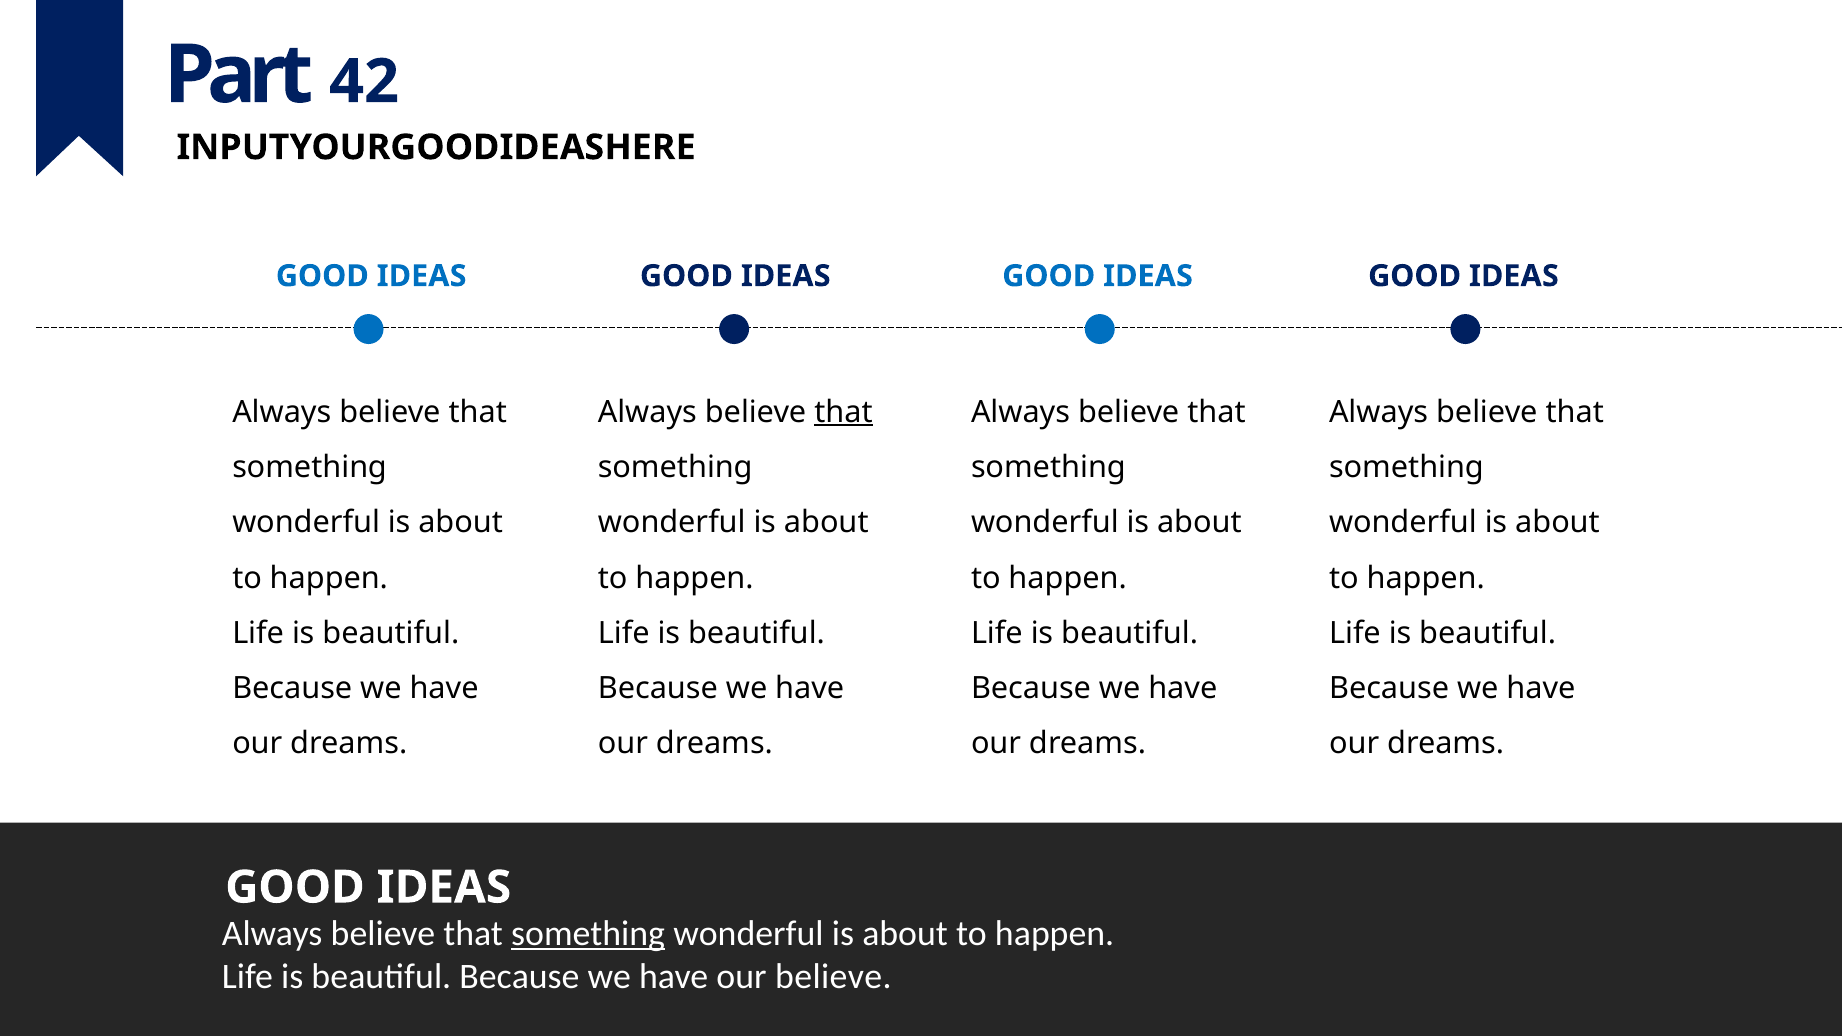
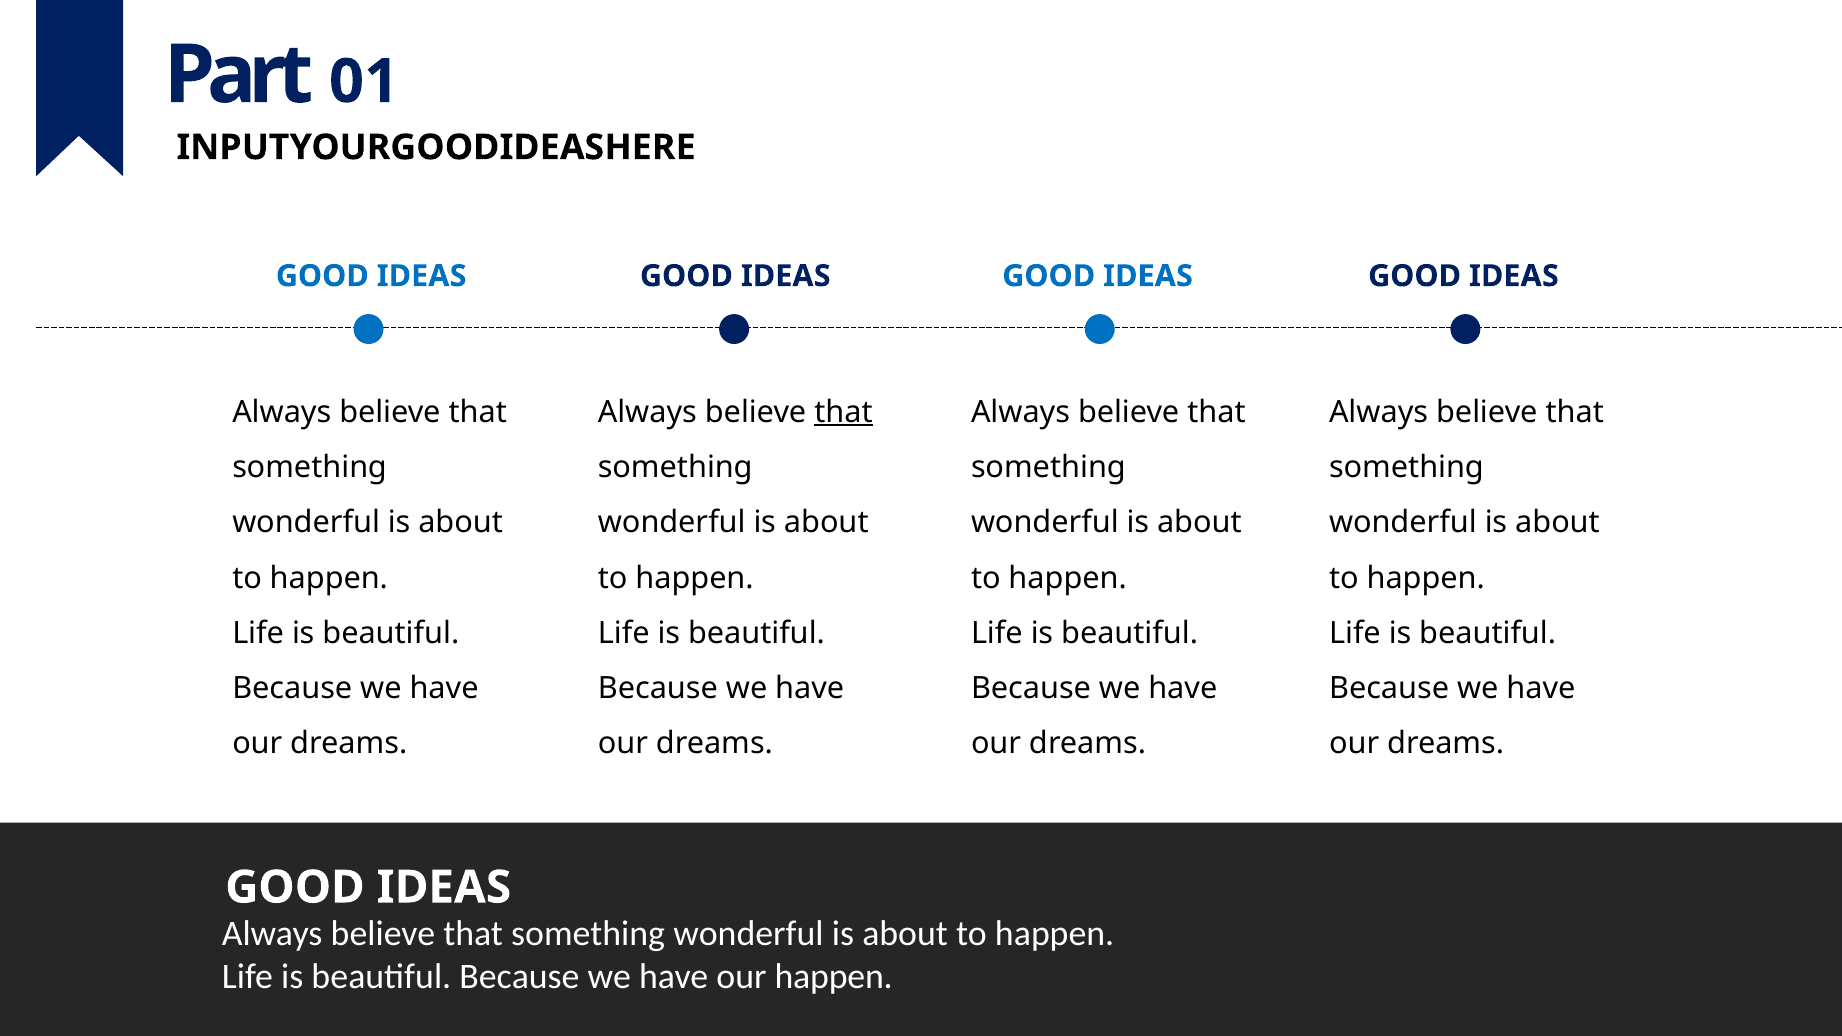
42: 42 -> 01 (364, 82)
something underline: present -> none (588, 934)
our believe: believe -> happen (834, 977)
